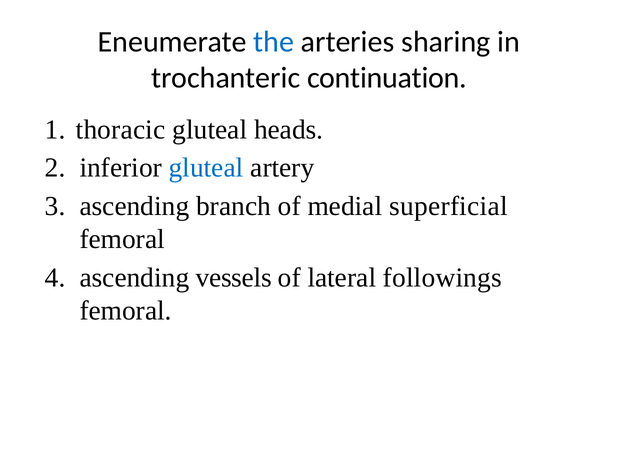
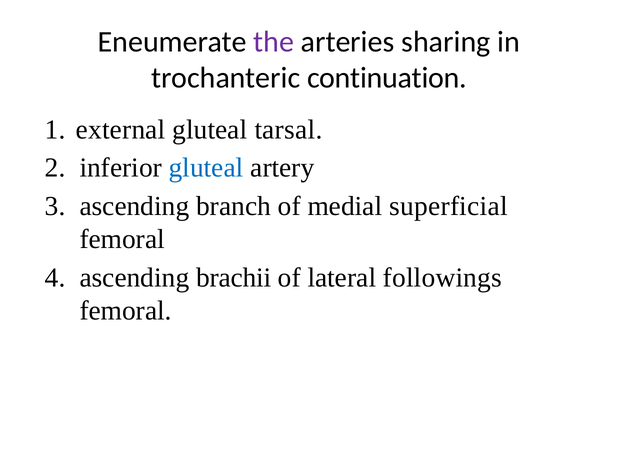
the colour: blue -> purple (274, 42)
thoracic: thoracic -> external (121, 130)
heads: heads -> tarsal (289, 130)
vessels: vessels -> brachii (234, 278)
